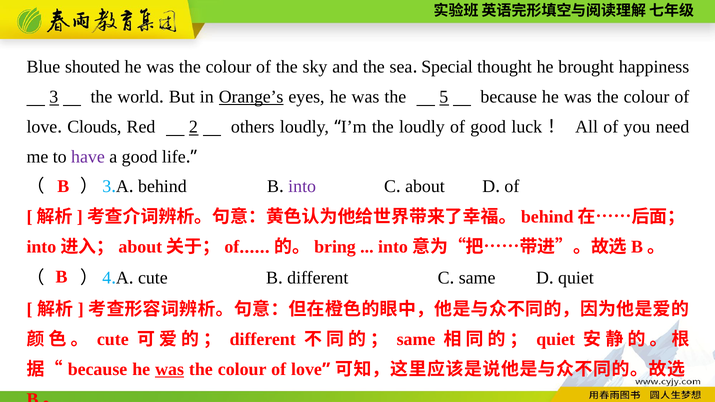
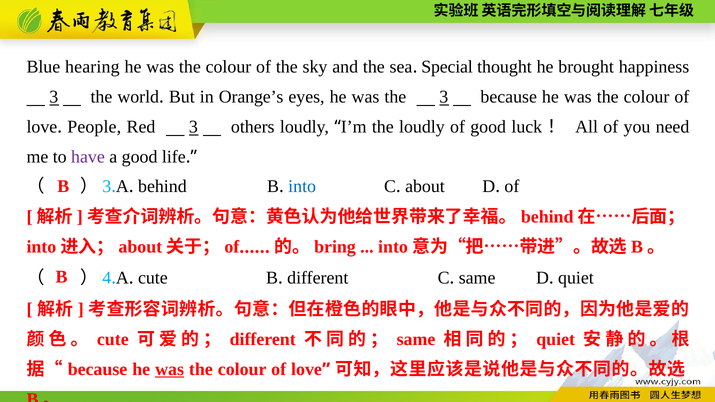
shouted: shouted -> hearing (92, 67)
Orange’s underline: present -> none (251, 97)
the 5: 5 -> 3 (444, 97)
Clouds: Clouds -> People (94, 127)
Red 2: 2 -> 3 (193, 127)
into colour: purple -> blue (302, 186)
